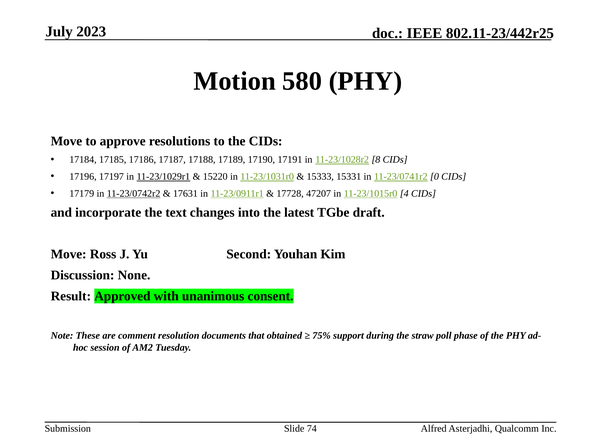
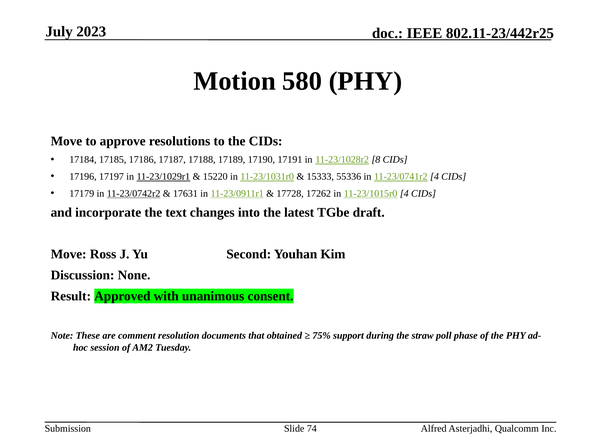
15331: 15331 -> 55336 (349, 177)
11-23/0741r2 0: 0 -> 4 (435, 177)
47207: 47207 -> 17262 (319, 193)
